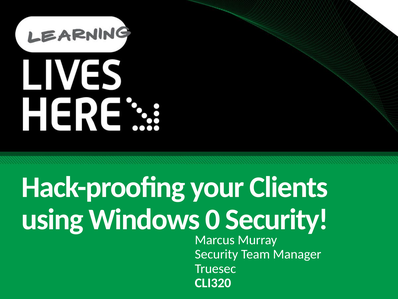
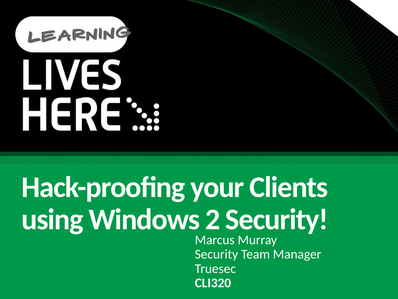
0: 0 -> 2 (213, 219)
